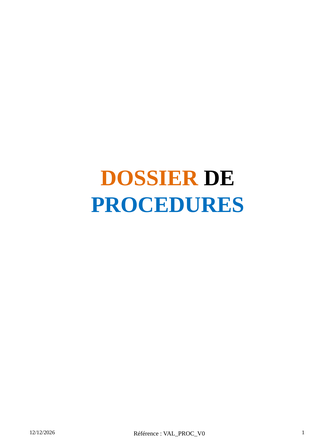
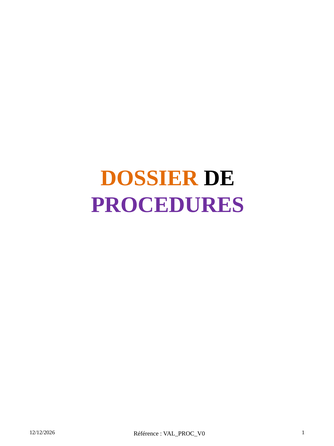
PROCEDURES colour: blue -> purple (168, 205)
